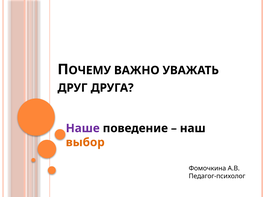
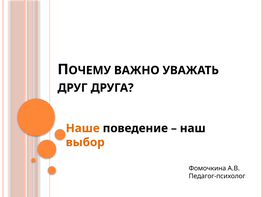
Наше colour: purple -> orange (83, 128)
